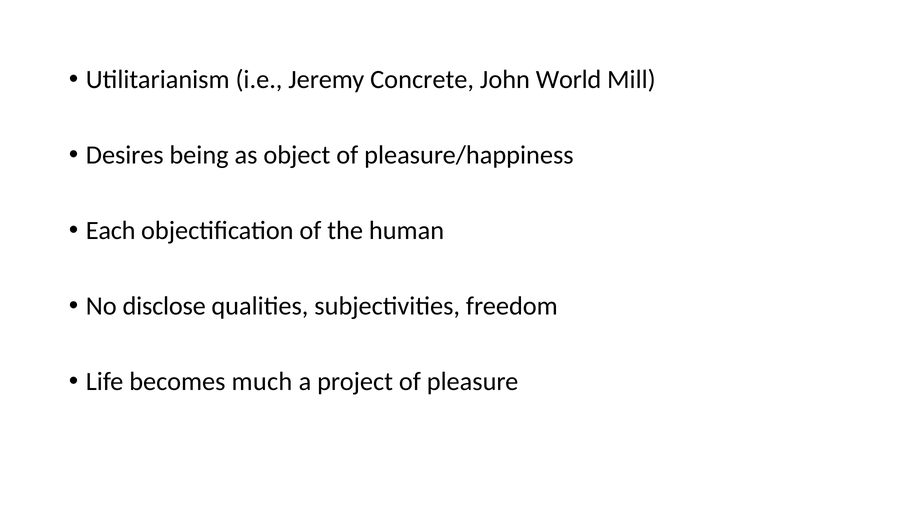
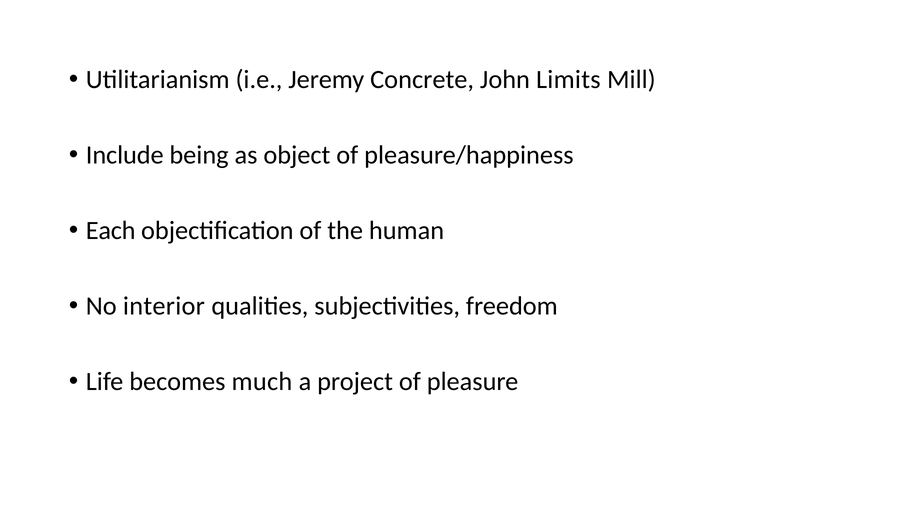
World: World -> Limits (568, 79)
Desires: Desires -> Include (125, 155)
disclose: disclose -> interior (164, 306)
